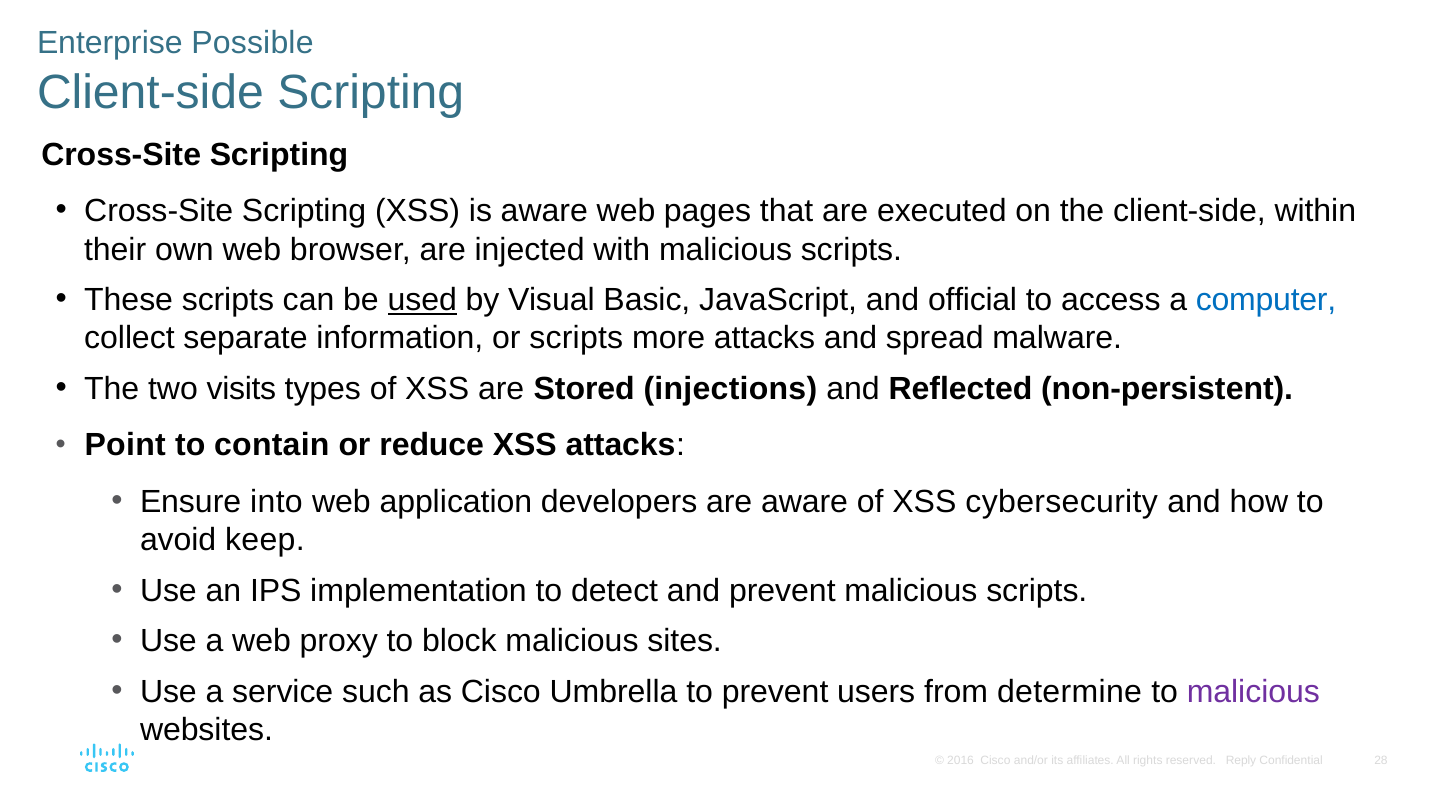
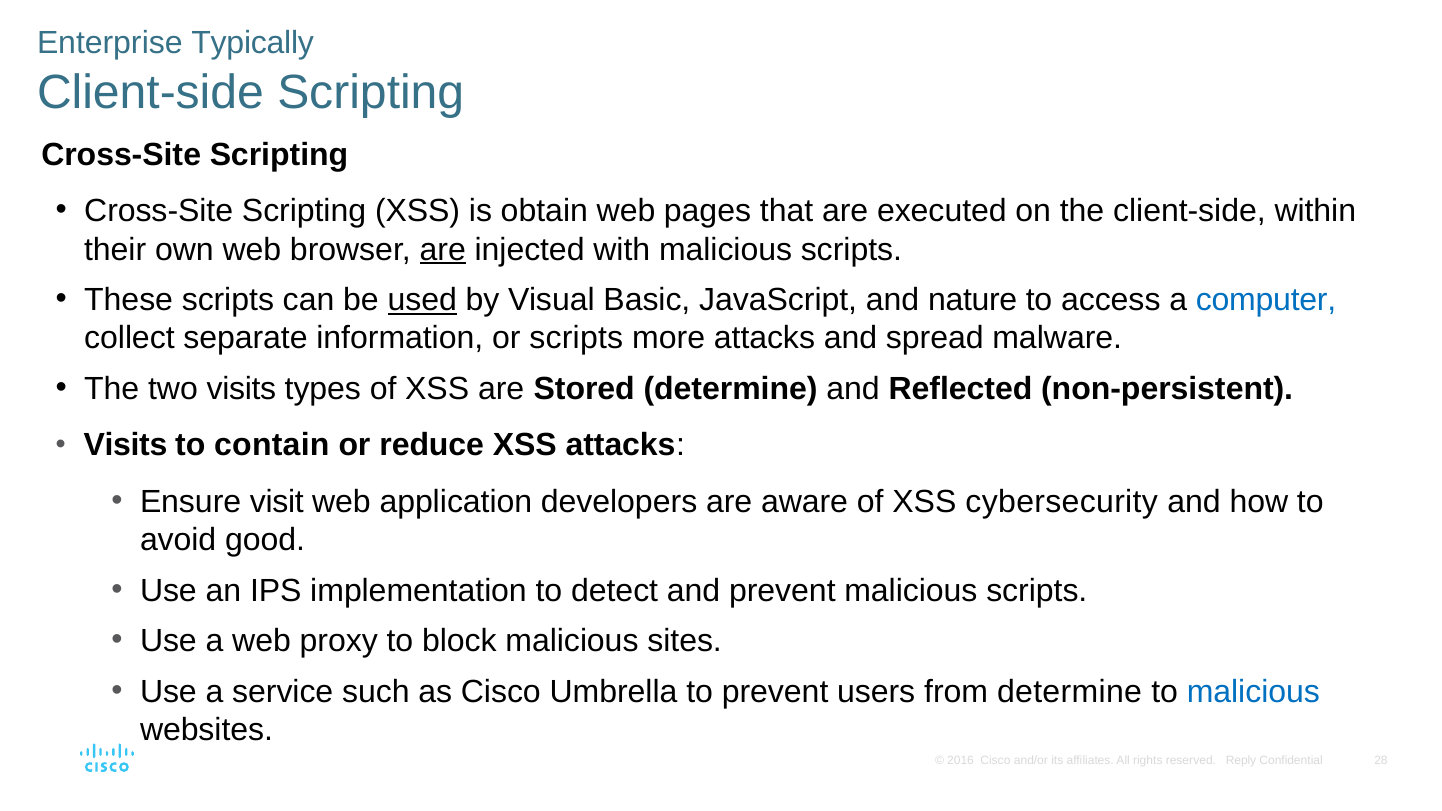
Possible: Possible -> Typically (253, 43)
is aware: aware -> obtain (544, 211)
are underline: none -> present (443, 250)
official: official -> nature (973, 300)
Stored injections: injections -> determine (731, 389)
Point: Point -> Visits (126, 445)
into: into -> visit (277, 502)
keep: keep -> good (265, 540)
malicious colour: purple -> blue (1253, 692)
